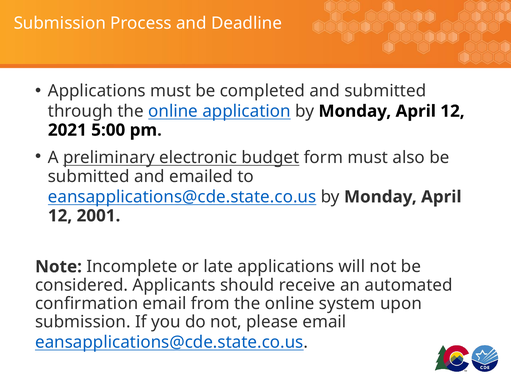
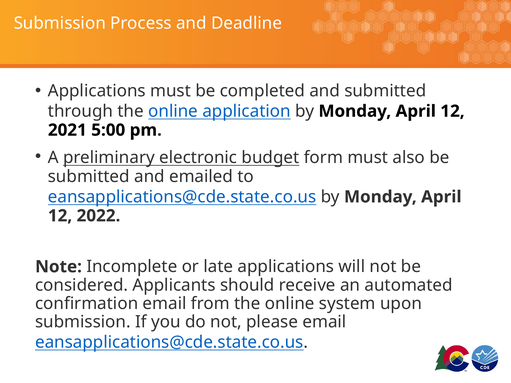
2001: 2001 -> 2022 (98, 216)
